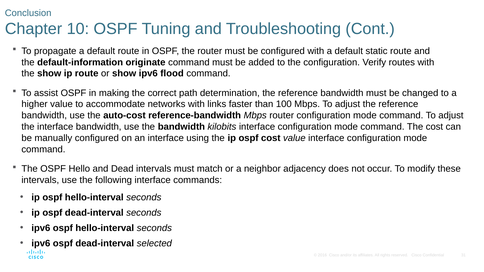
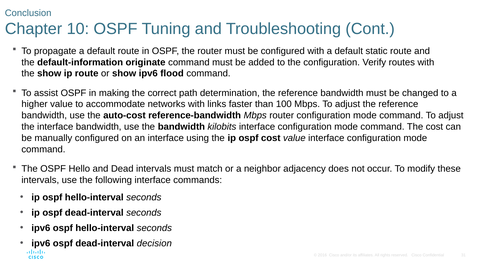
selected: selected -> decision (154, 244)
